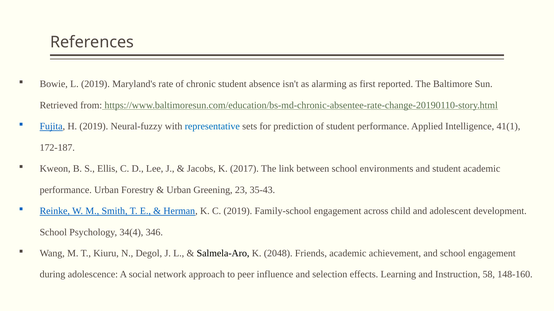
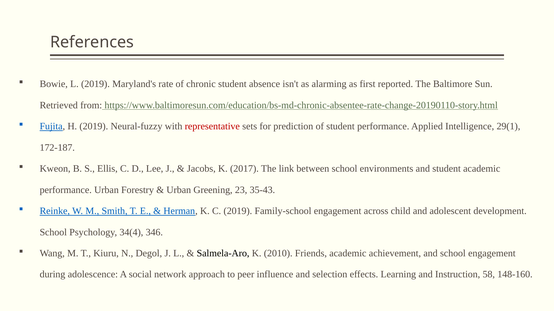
representative colour: blue -> red (212, 127)
41(1: 41(1 -> 29(1 (508, 127)
2048: 2048 -> 2010 (278, 254)
